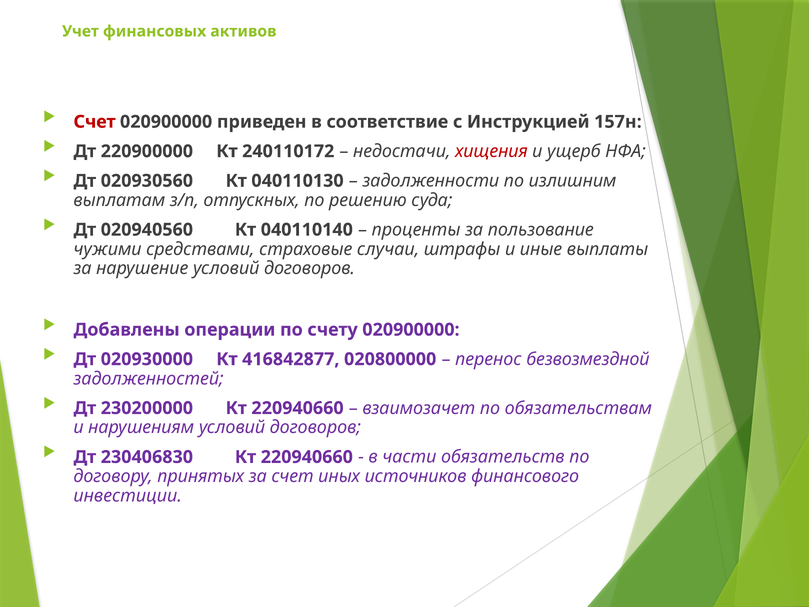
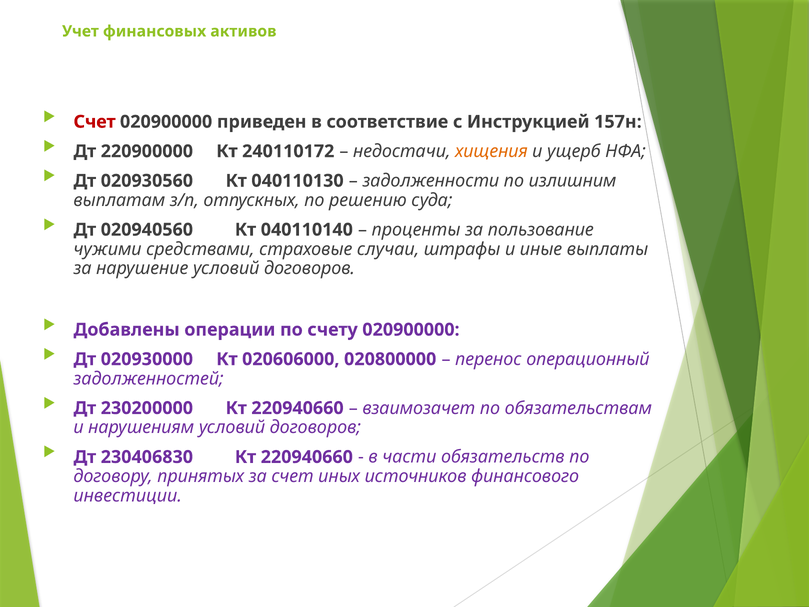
хищения colour: red -> orange (491, 151)
416842877: 416842877 -> 020606000 (291, 359)
безвозмездной: безвозмездной -> операционный (588, 359)
